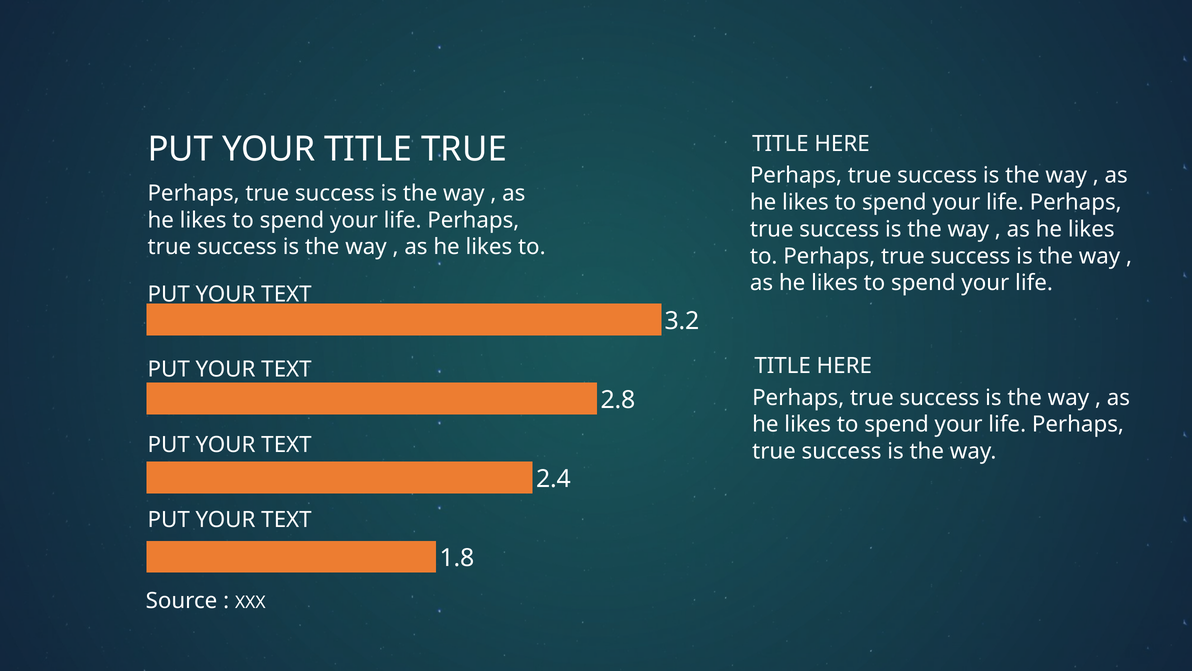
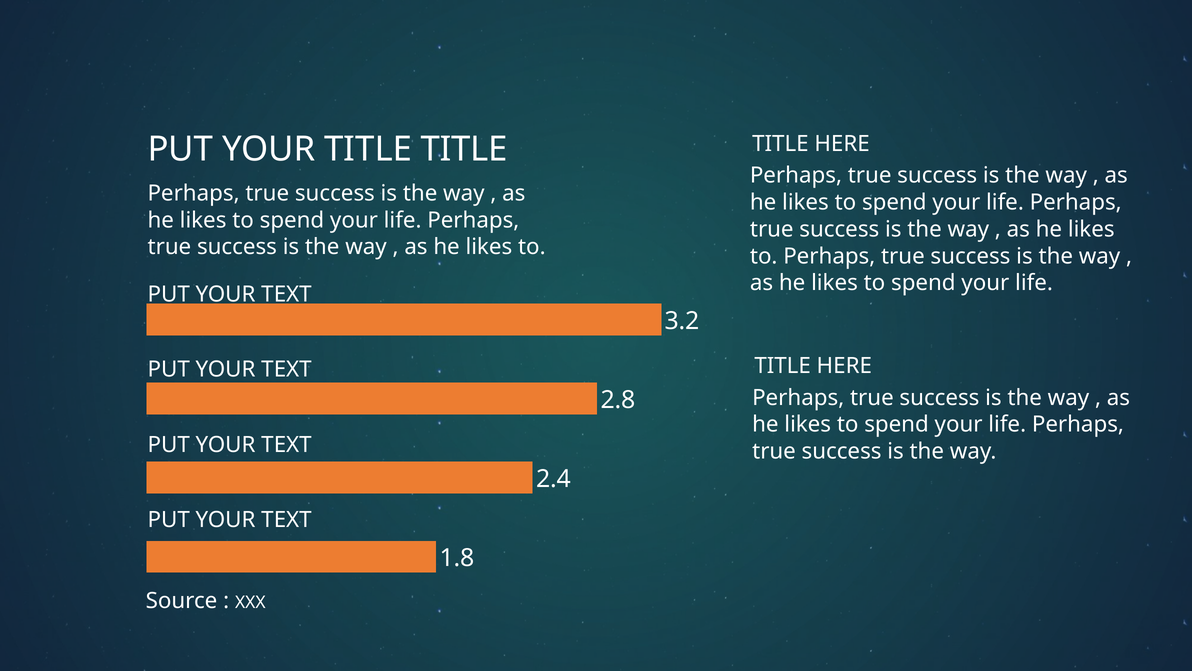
TITLE TRUE: TRUE -> TITLE (464, 149)
